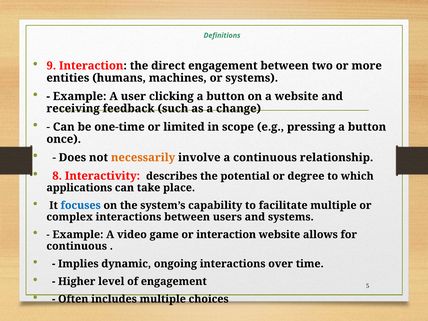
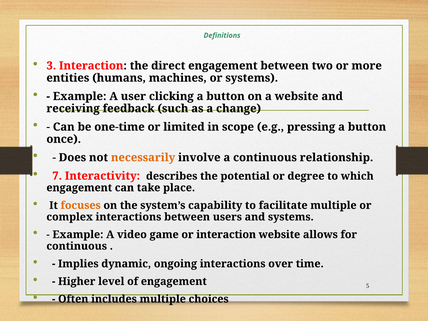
9: 9 -> 3 (51, 66)
8: 8 -> 7 (57, 176)
applications: applications -> engagement (79, 188)
focuses colour: blue -> orange (81, 205)
